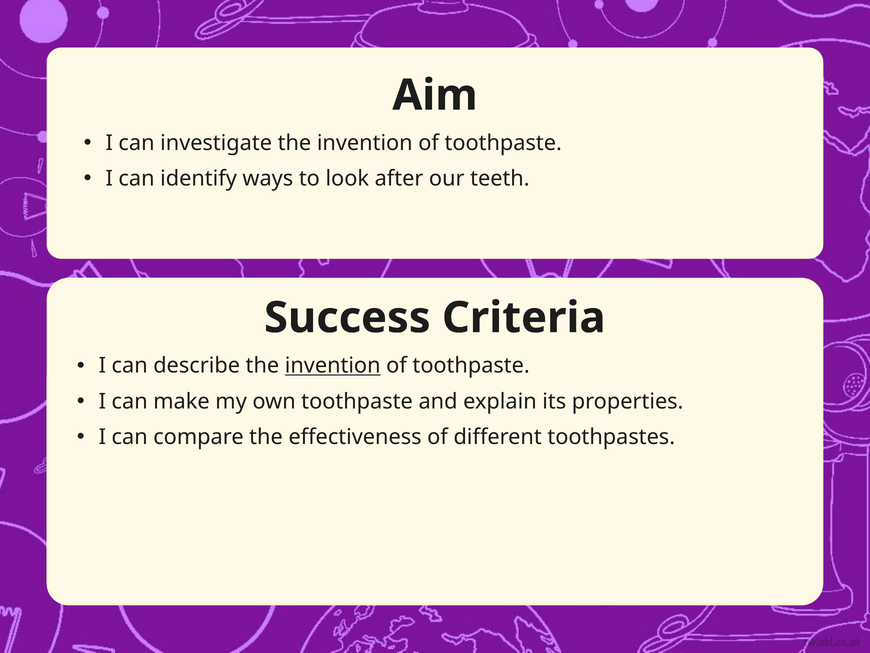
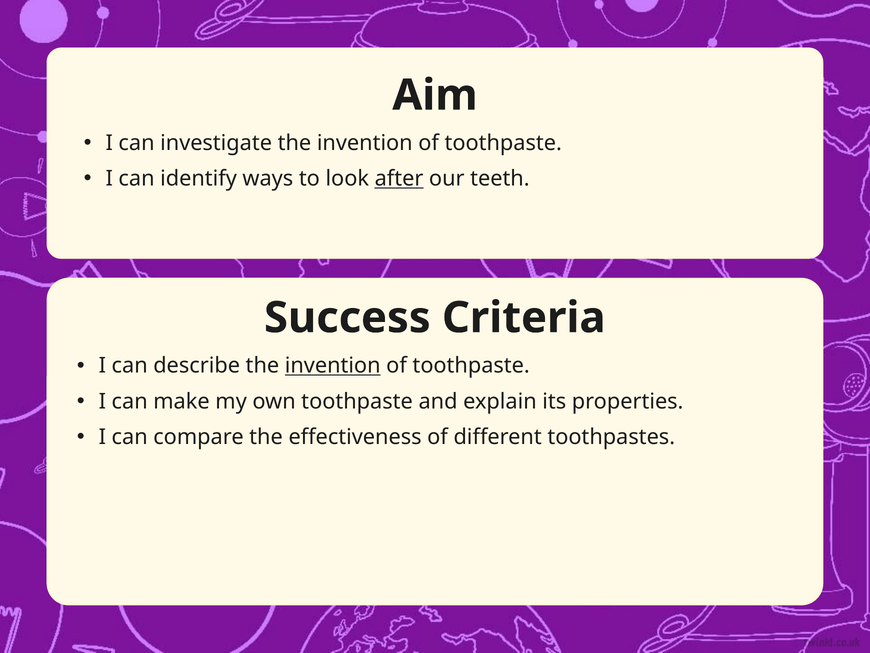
after underline: none -> present (399, 179)
